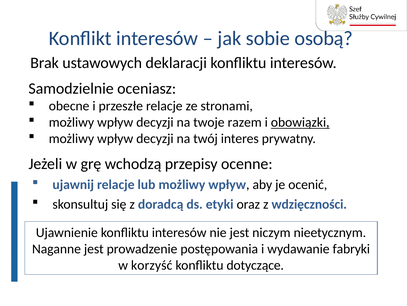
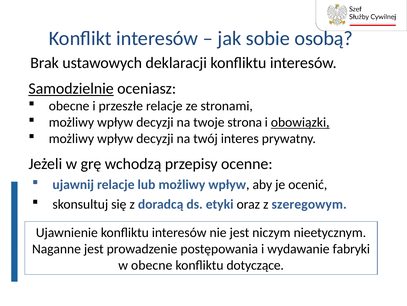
Samodzielnie underline: none -> present (71, 88)
razem: razem -> strona (245, 122)
wdzięczności: wdzięczności -> szeregowym (309, 204)
w korzyść: korzyść -> obecne (152, 265)
